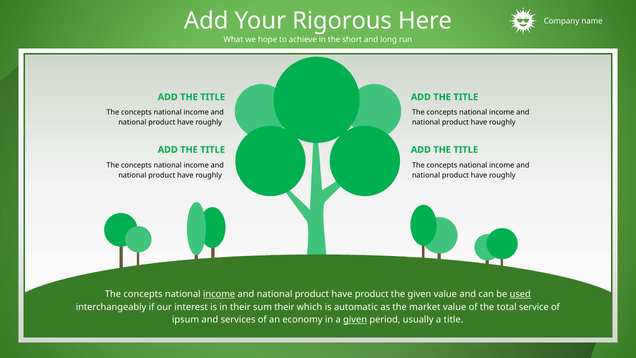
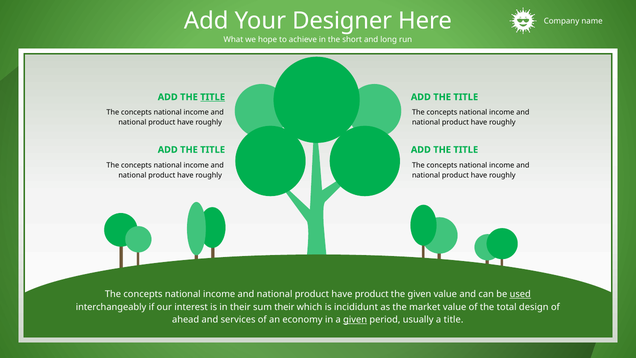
Rigorous: Rigorous -> Designer (342, 21)
TITLE underline: none -> present (213, 97)
income underline: present -> none (219, 294)
automatic: automatic -> incididunt (356, 307)
service: service -> design (534, 307)
ipsum: ipsum -> ahead (186, 319)
